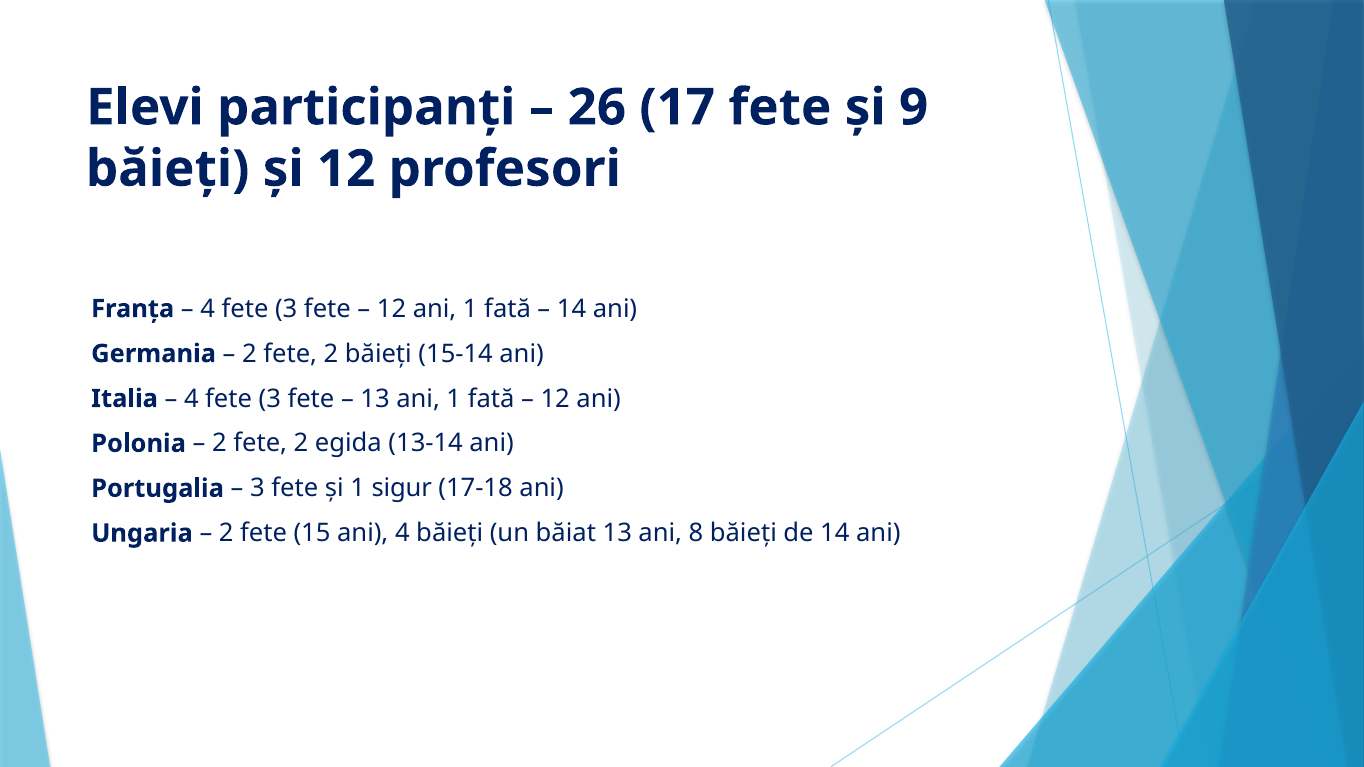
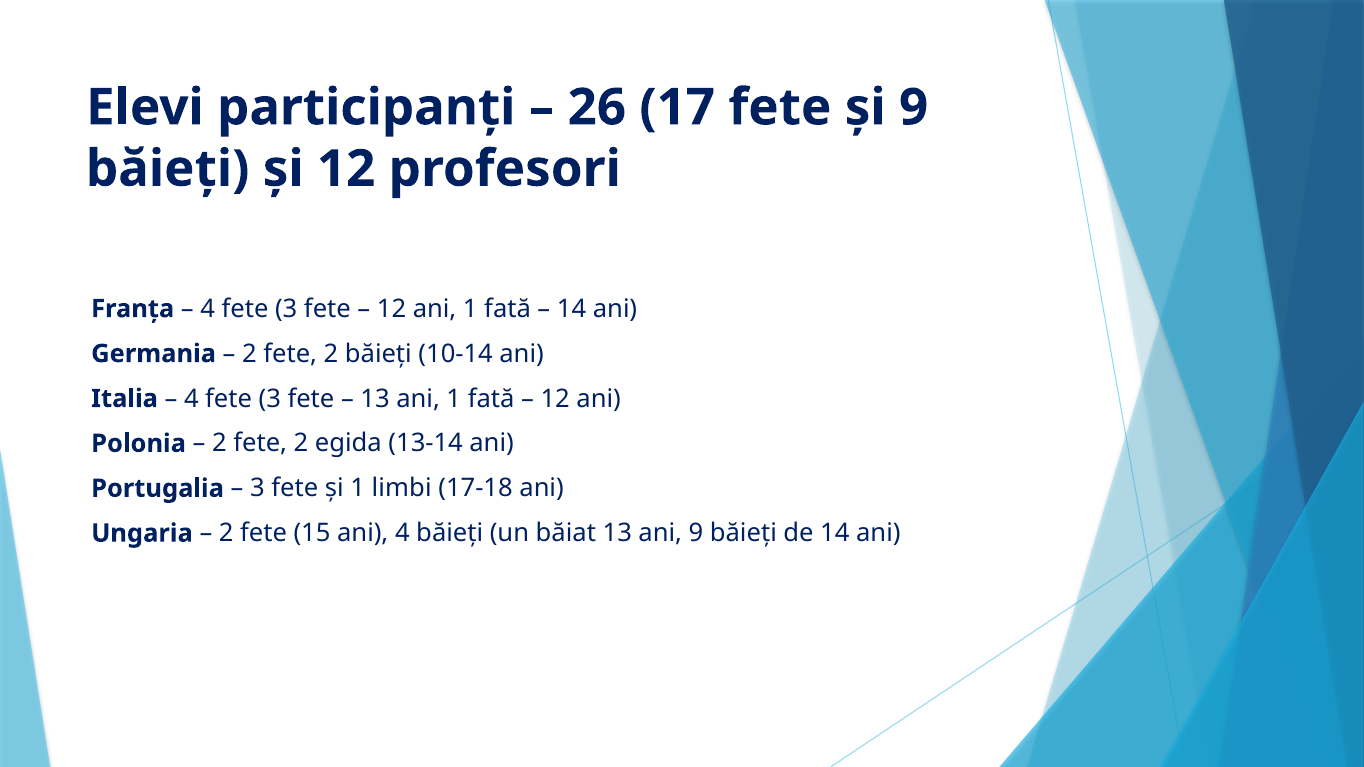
15-14: 15-14 -> 10-14 (456, 354)
sigur: sigur -> limbi (402, 489)
ani 8: 8 -> 9 (696, 533)
